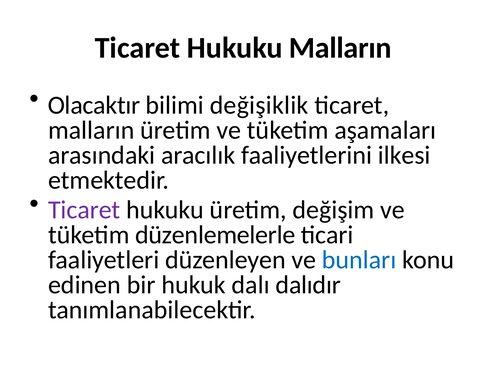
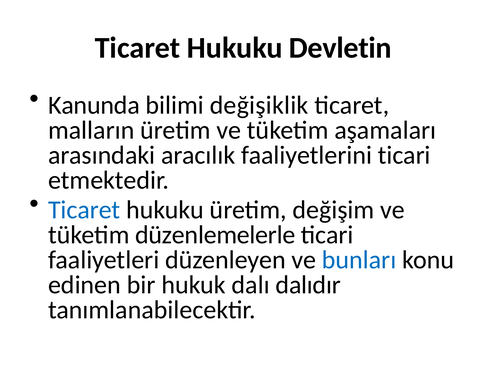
Hukuku Malların: Malların -> Devletin (340, 48)
Olacaktır: Olacaktır -> Kanunda (94, 105)
faaliyetlerini ilkesi: ilkesi -> ticari (404, 155)
Ticaret colour: purple -> blue (84, 210)
